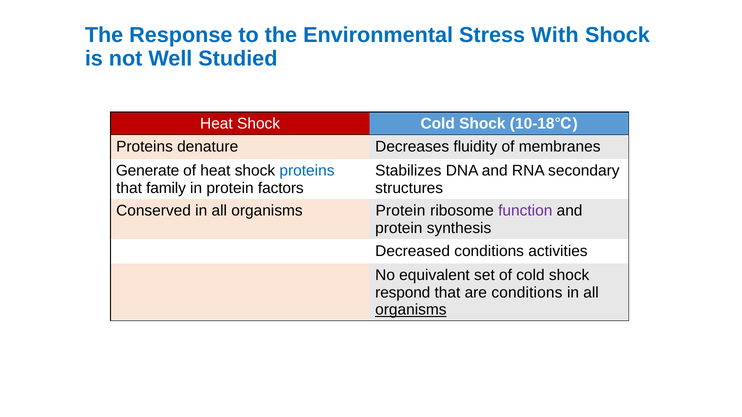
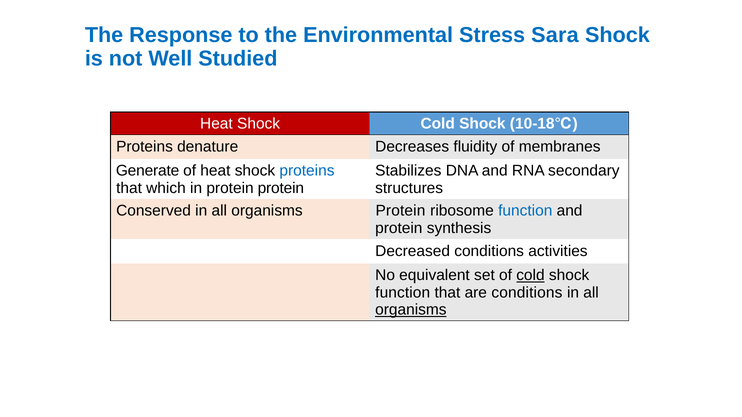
With: With -> Sara (555, 35)
family: family -> which (166, 188)
protein factors: factors -> protein (281, 188)
function colour: purple -> blue (525, 211)
cold underline: none -> present (530, 275)
respond: respond -> function (403, 293)
